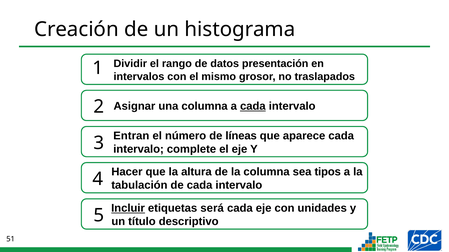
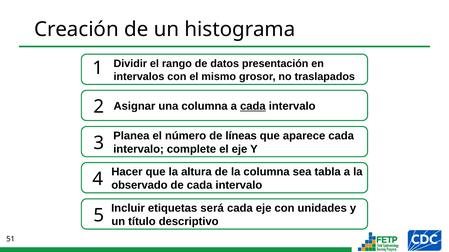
Entran: Entran -> Planea (131, 136)
tipos: tipos -> tabla (328, 172)
tabulación: tabulación -> observado (139, 186)
Incluir underline: present -> none (128, 208)
